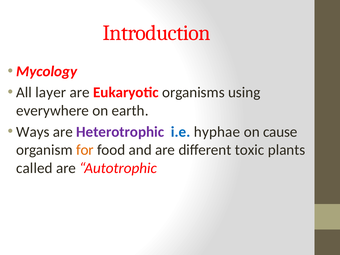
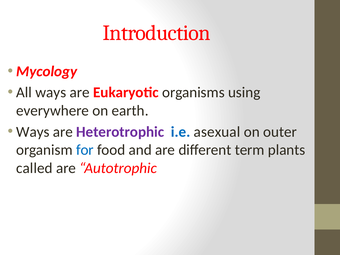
All layer: layer -> ways (51, 92)
hyphae: hyphae -> asexual (217, 132)
cause: cause -> outer (280, 132)
for colour: orange -> blue (85, 150)
toxic: toxic -> term (250, 150)
